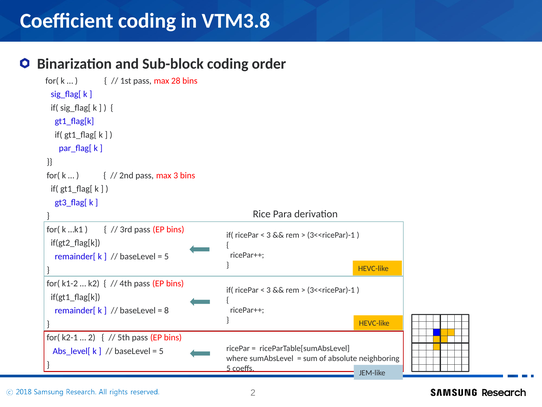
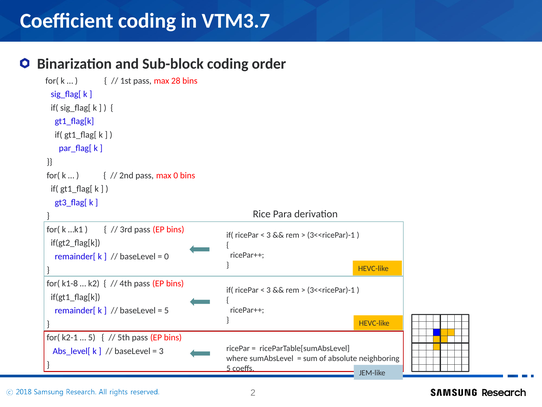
VTM3.8: VTM3.8 -> VTM3.7 (236, 21)
max 3: 3 -> 0 (176, 175)
5: 5 -> 0 (166, 256)
k1-2: k1-2 -> k1-8 (70, 283)
8: 8 -> 5 (166, 310)
2: 2 -> 5 (92, 337)
5: 5 -> 3 (161, 351)
